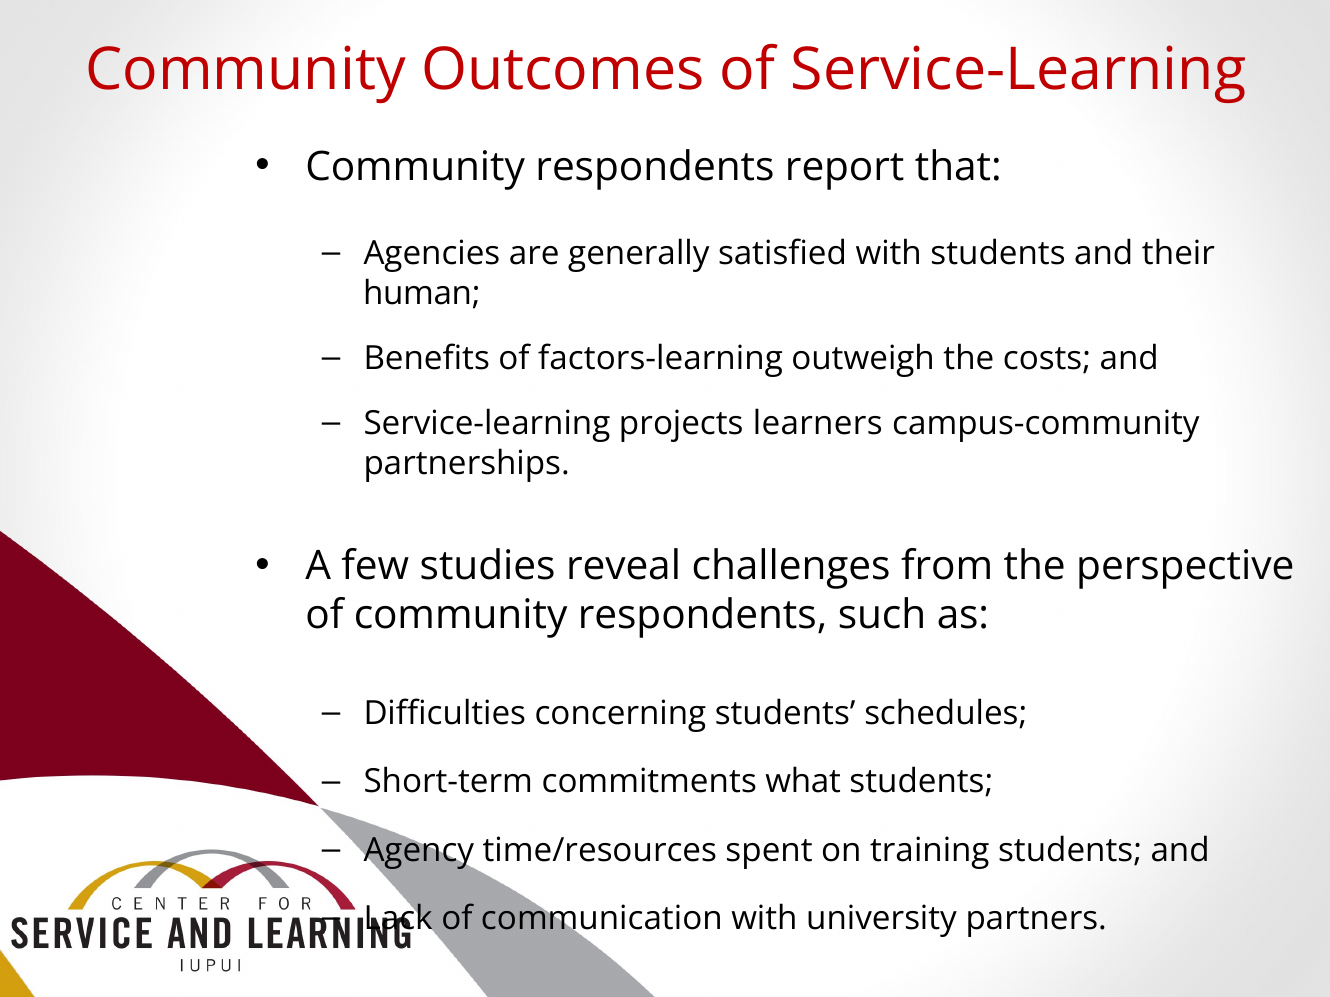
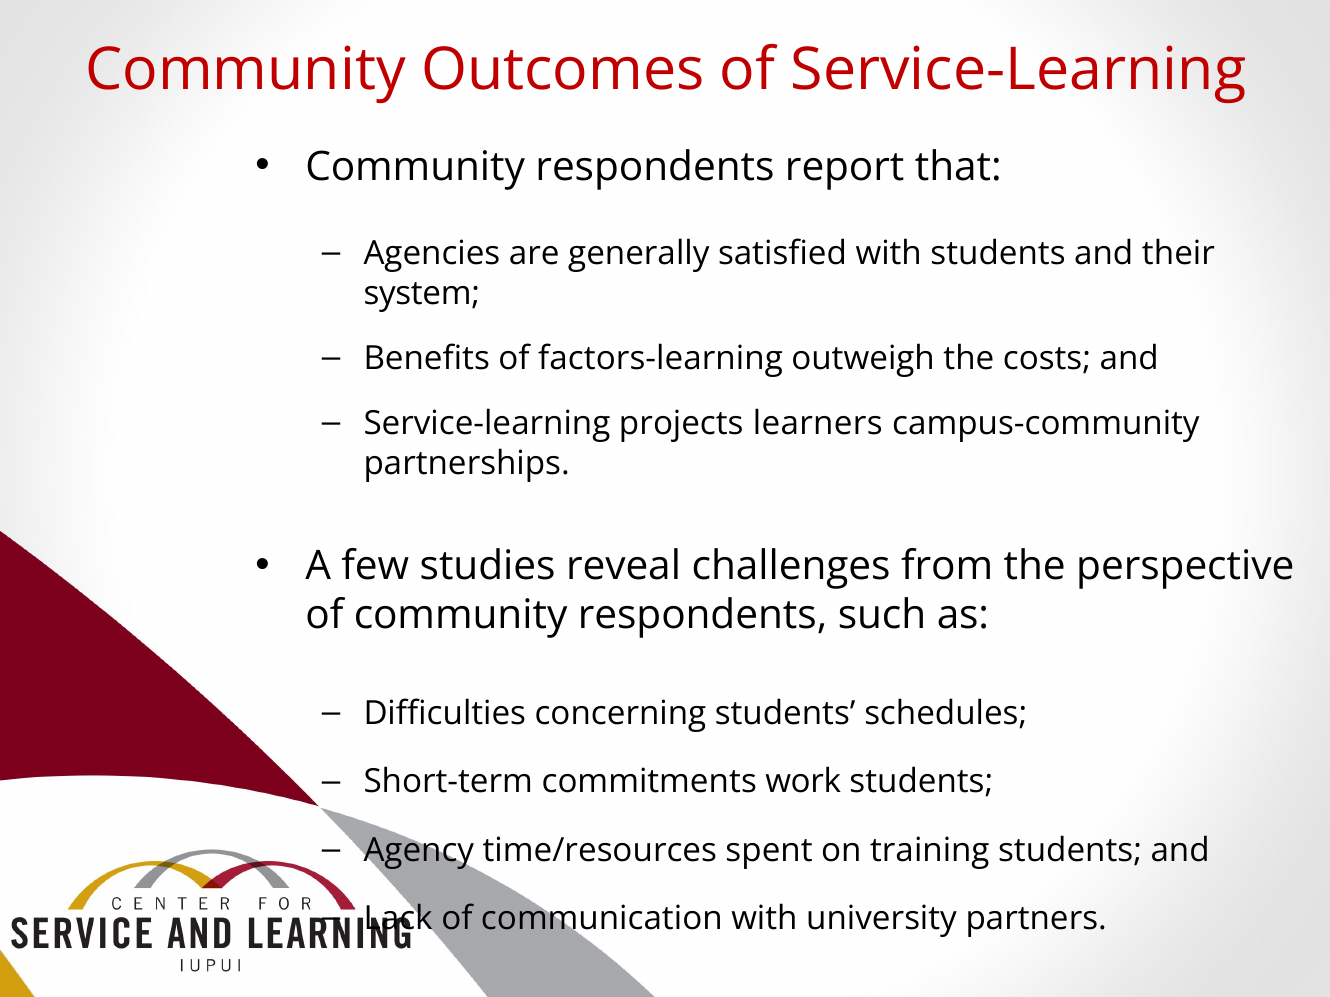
human: human -> system (422, 293)
what: what -> work (803, 782)
